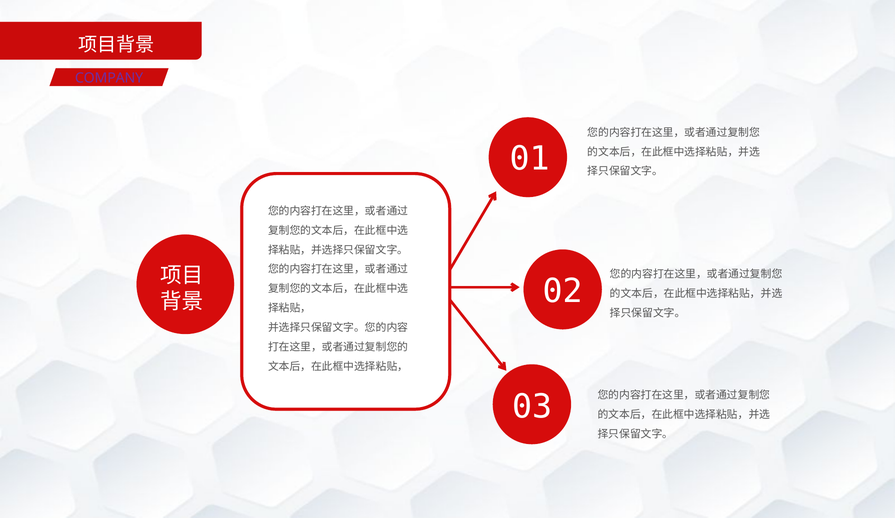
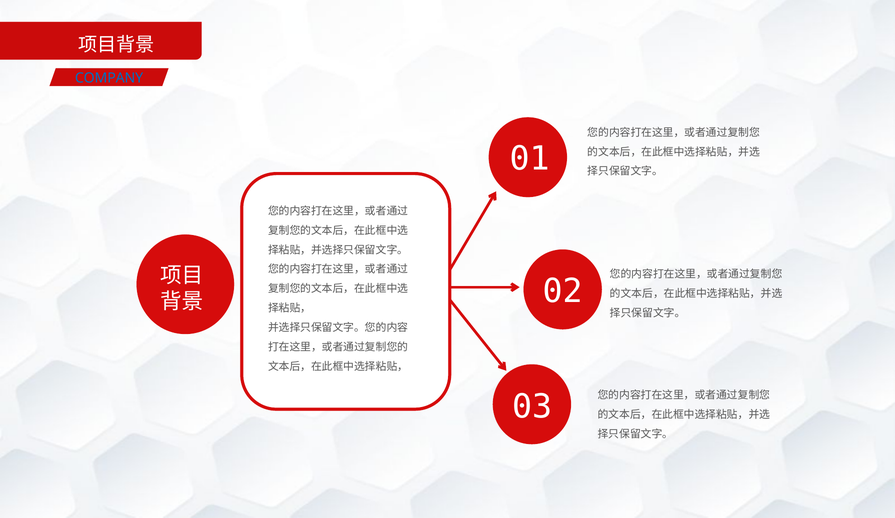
COMPANY colour: purple -> blue (109, 78)
